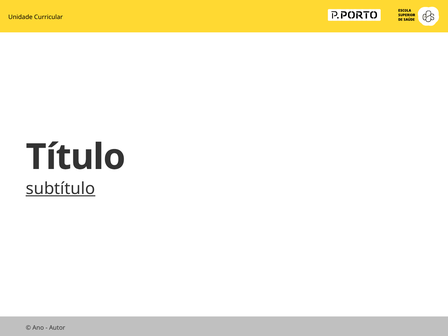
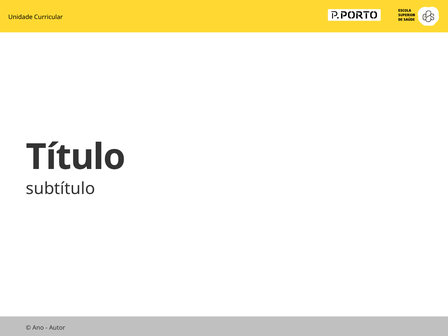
subtítulo underline: present -> none (60, 189)
